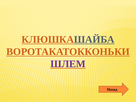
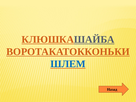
ШЛЕМ colour: purple -> blue (68, 64)
